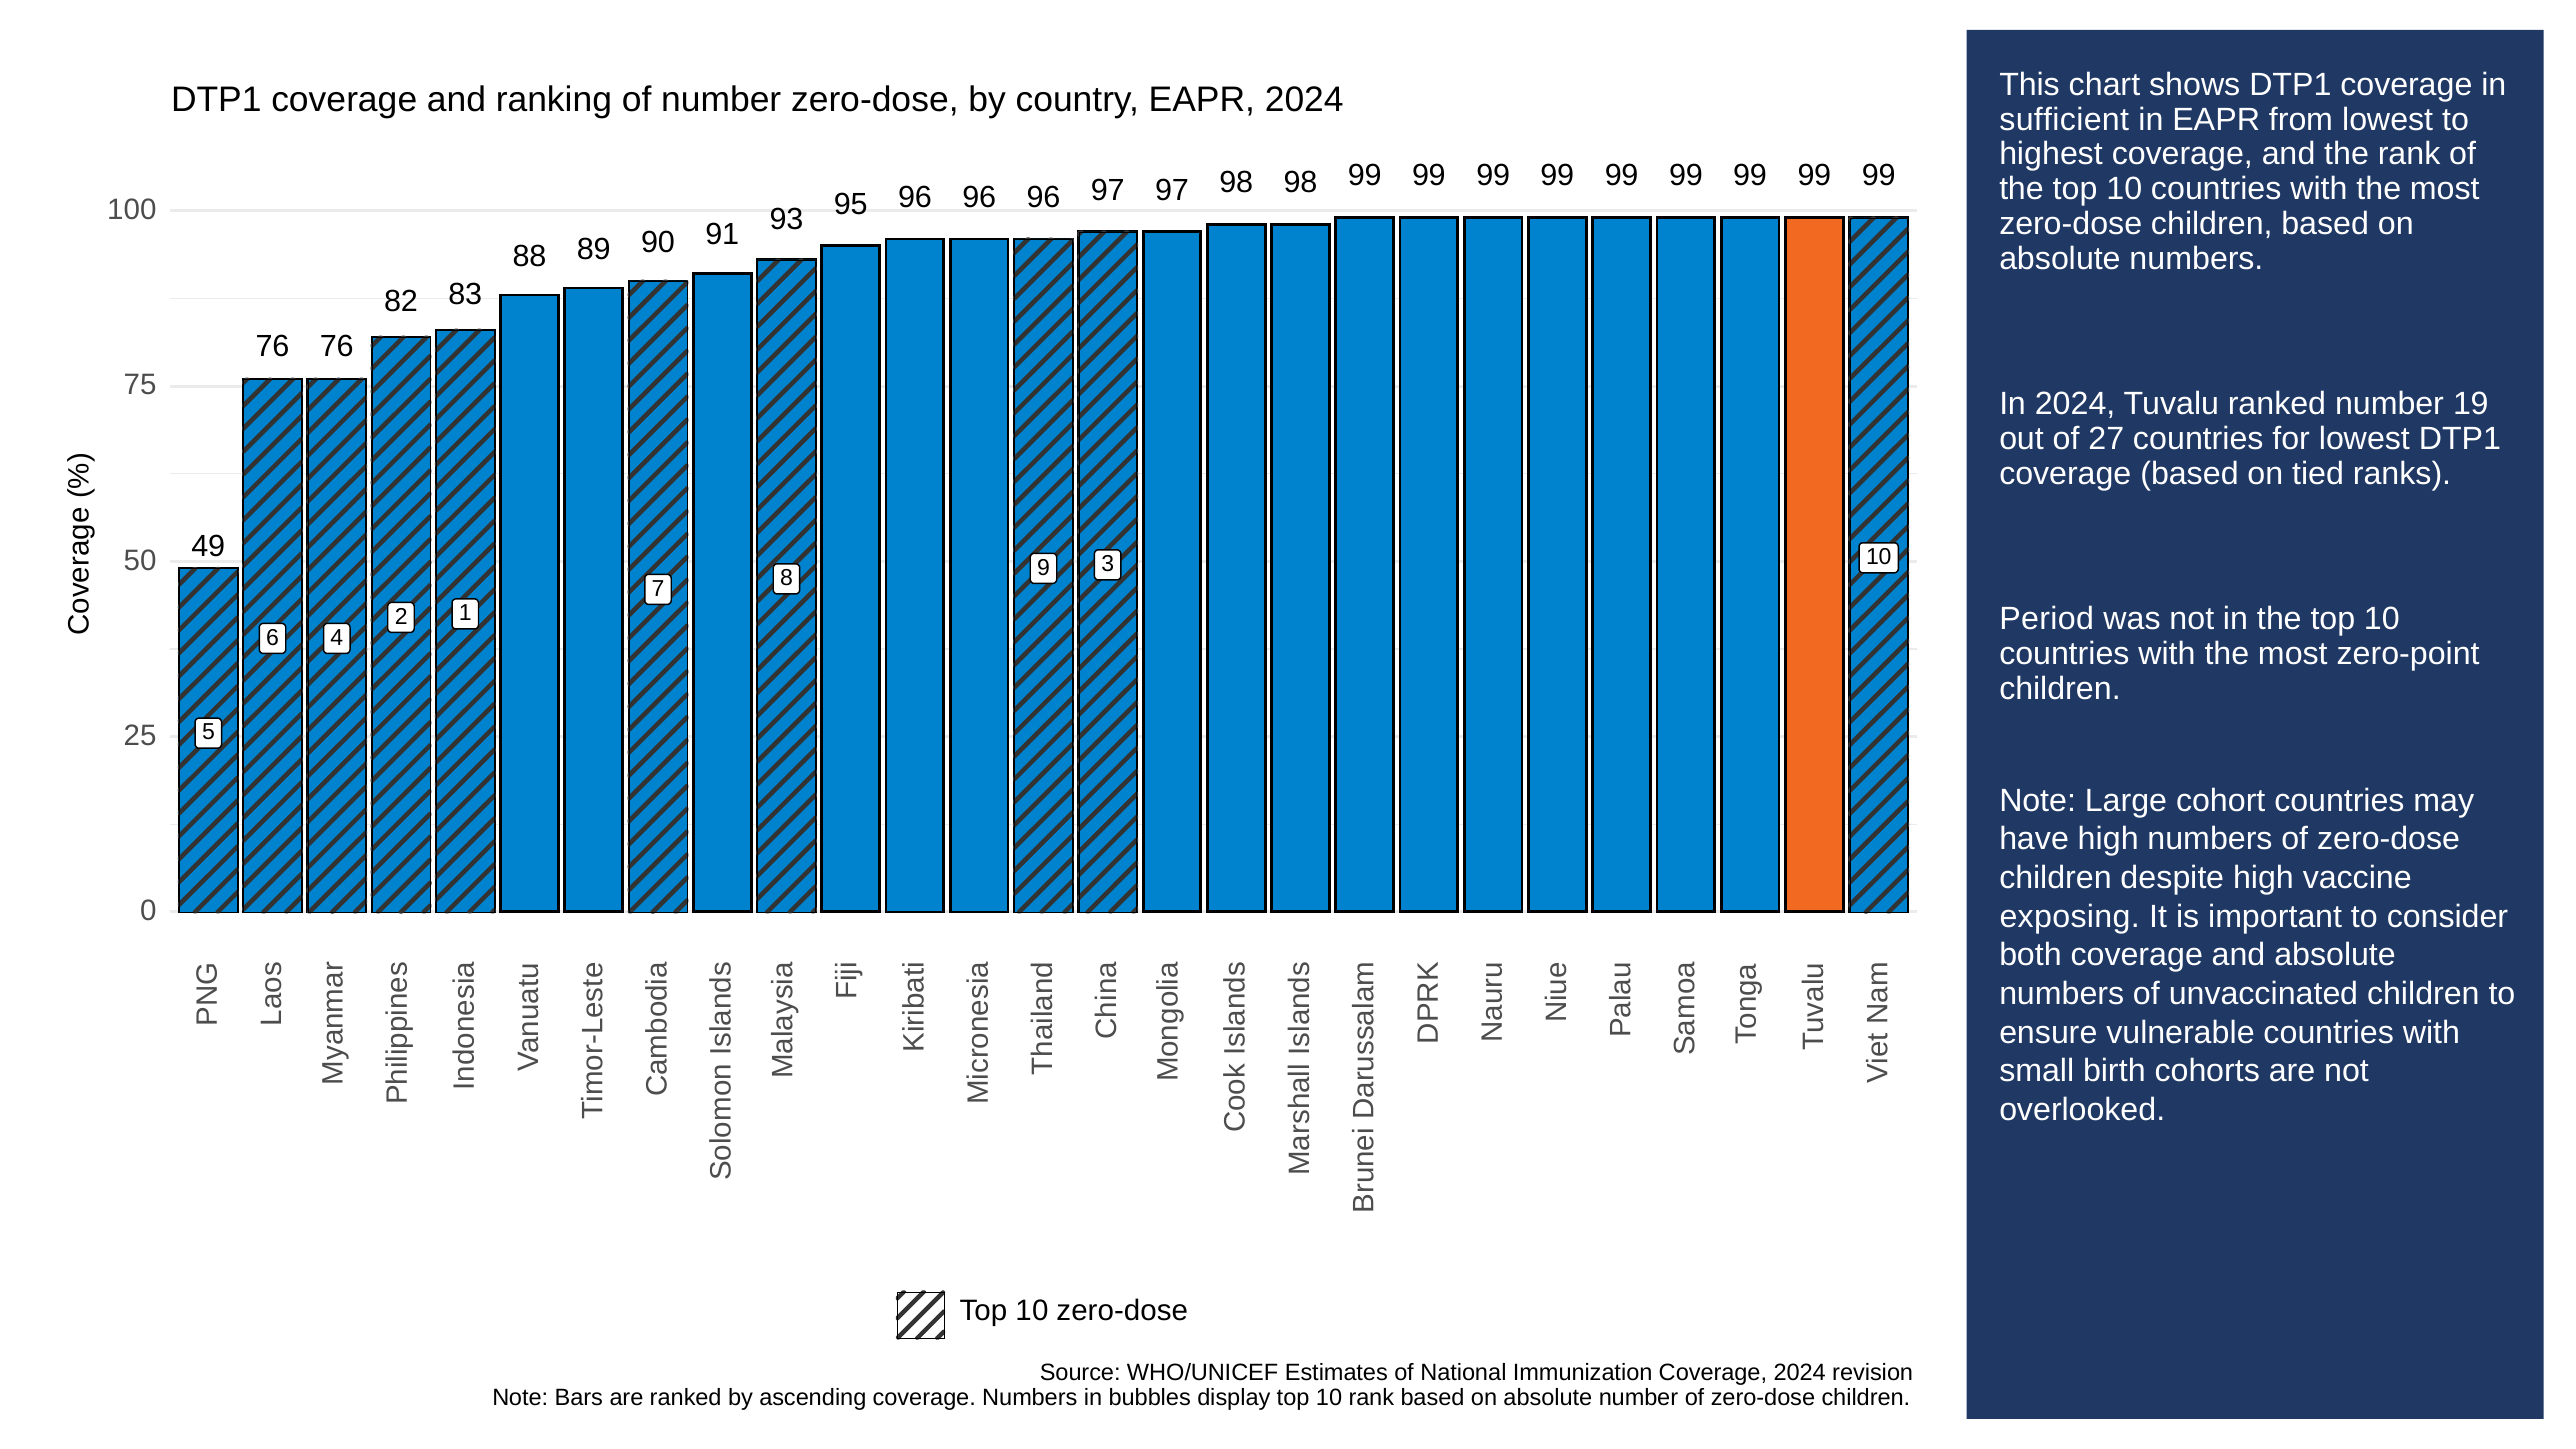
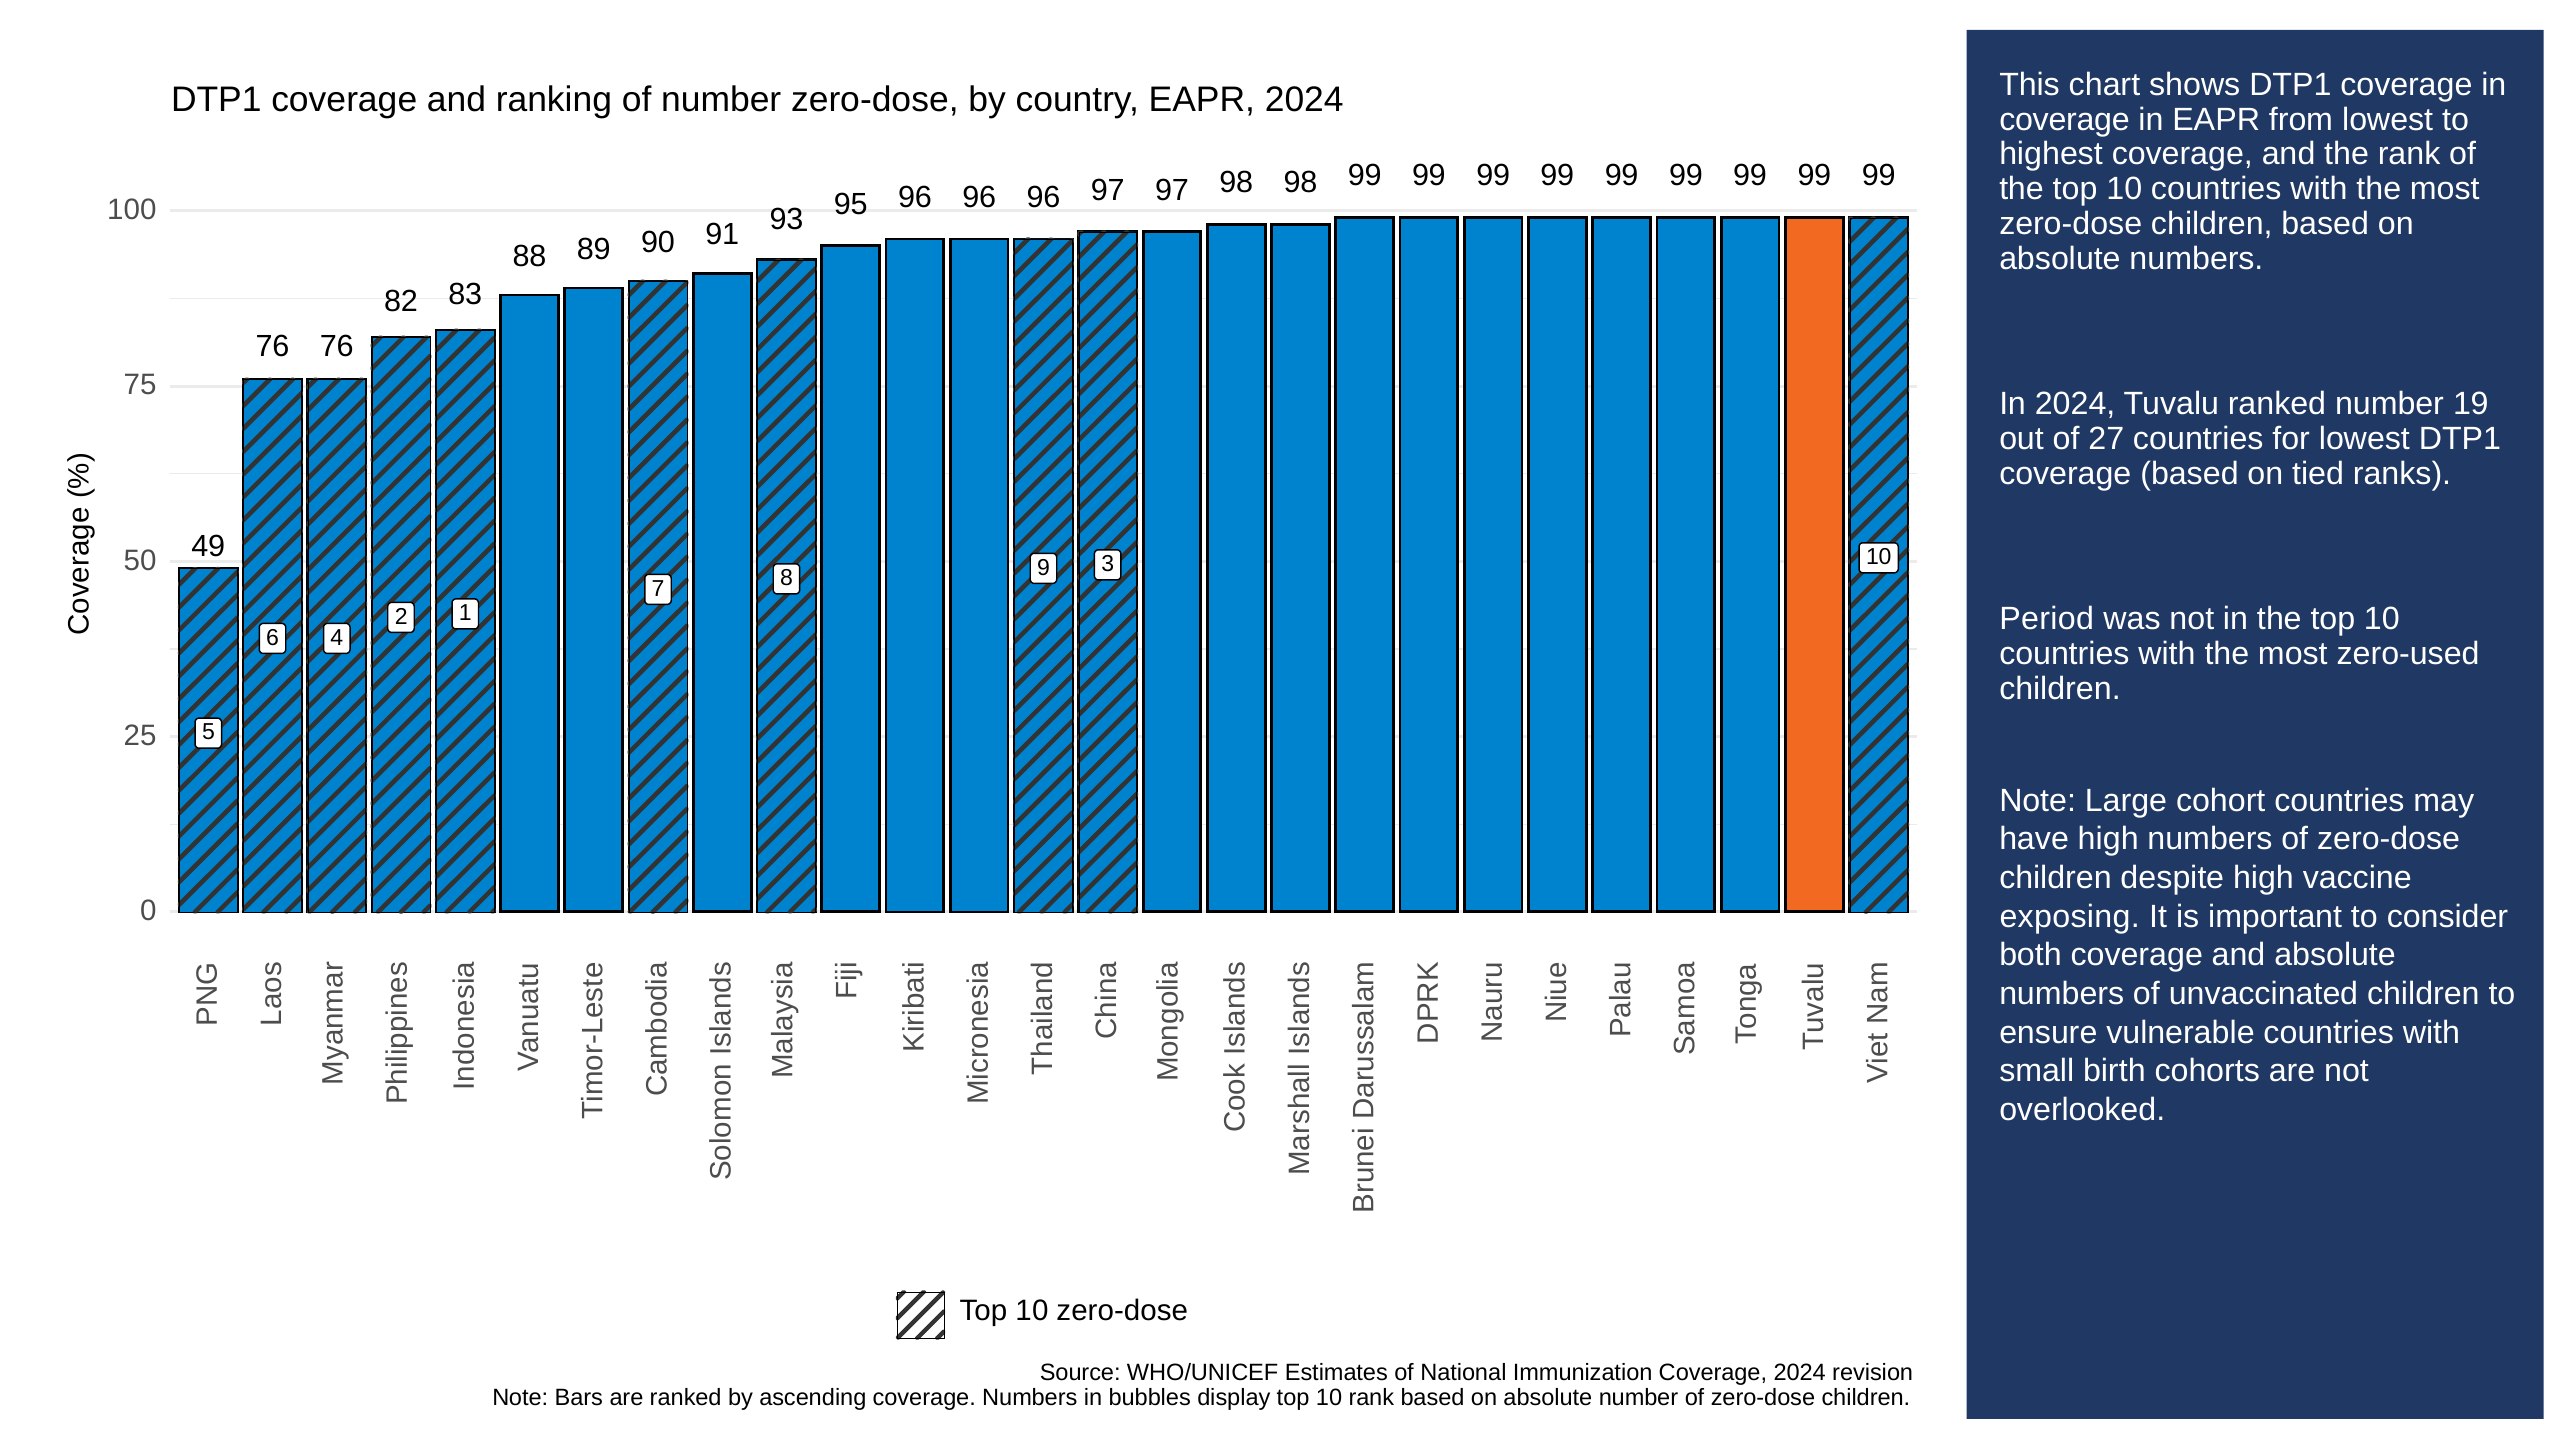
sufficient: sufficient -> coverage (2065, 119)
zero-point: zero-point -> zero-used (2408, 654)
